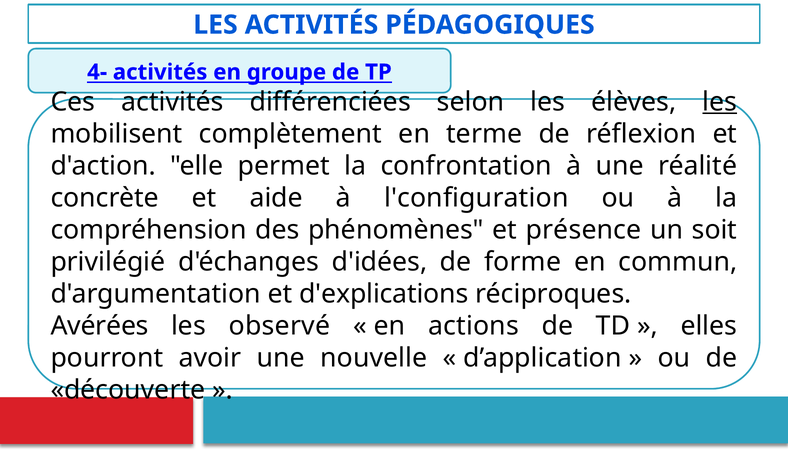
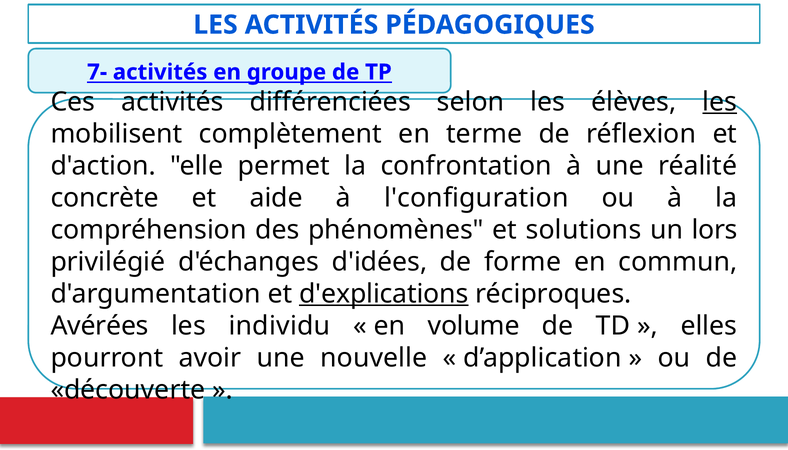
4-: 4- -> 7- (97, 72)
présence: présence -> solutions (584, 230)
soit: soit -> lors (715, 230)
d'explications underline: none -> present (384, 294)
observé: observé -> individu (279, 326)
actions: actions -> volume (474, 326)
